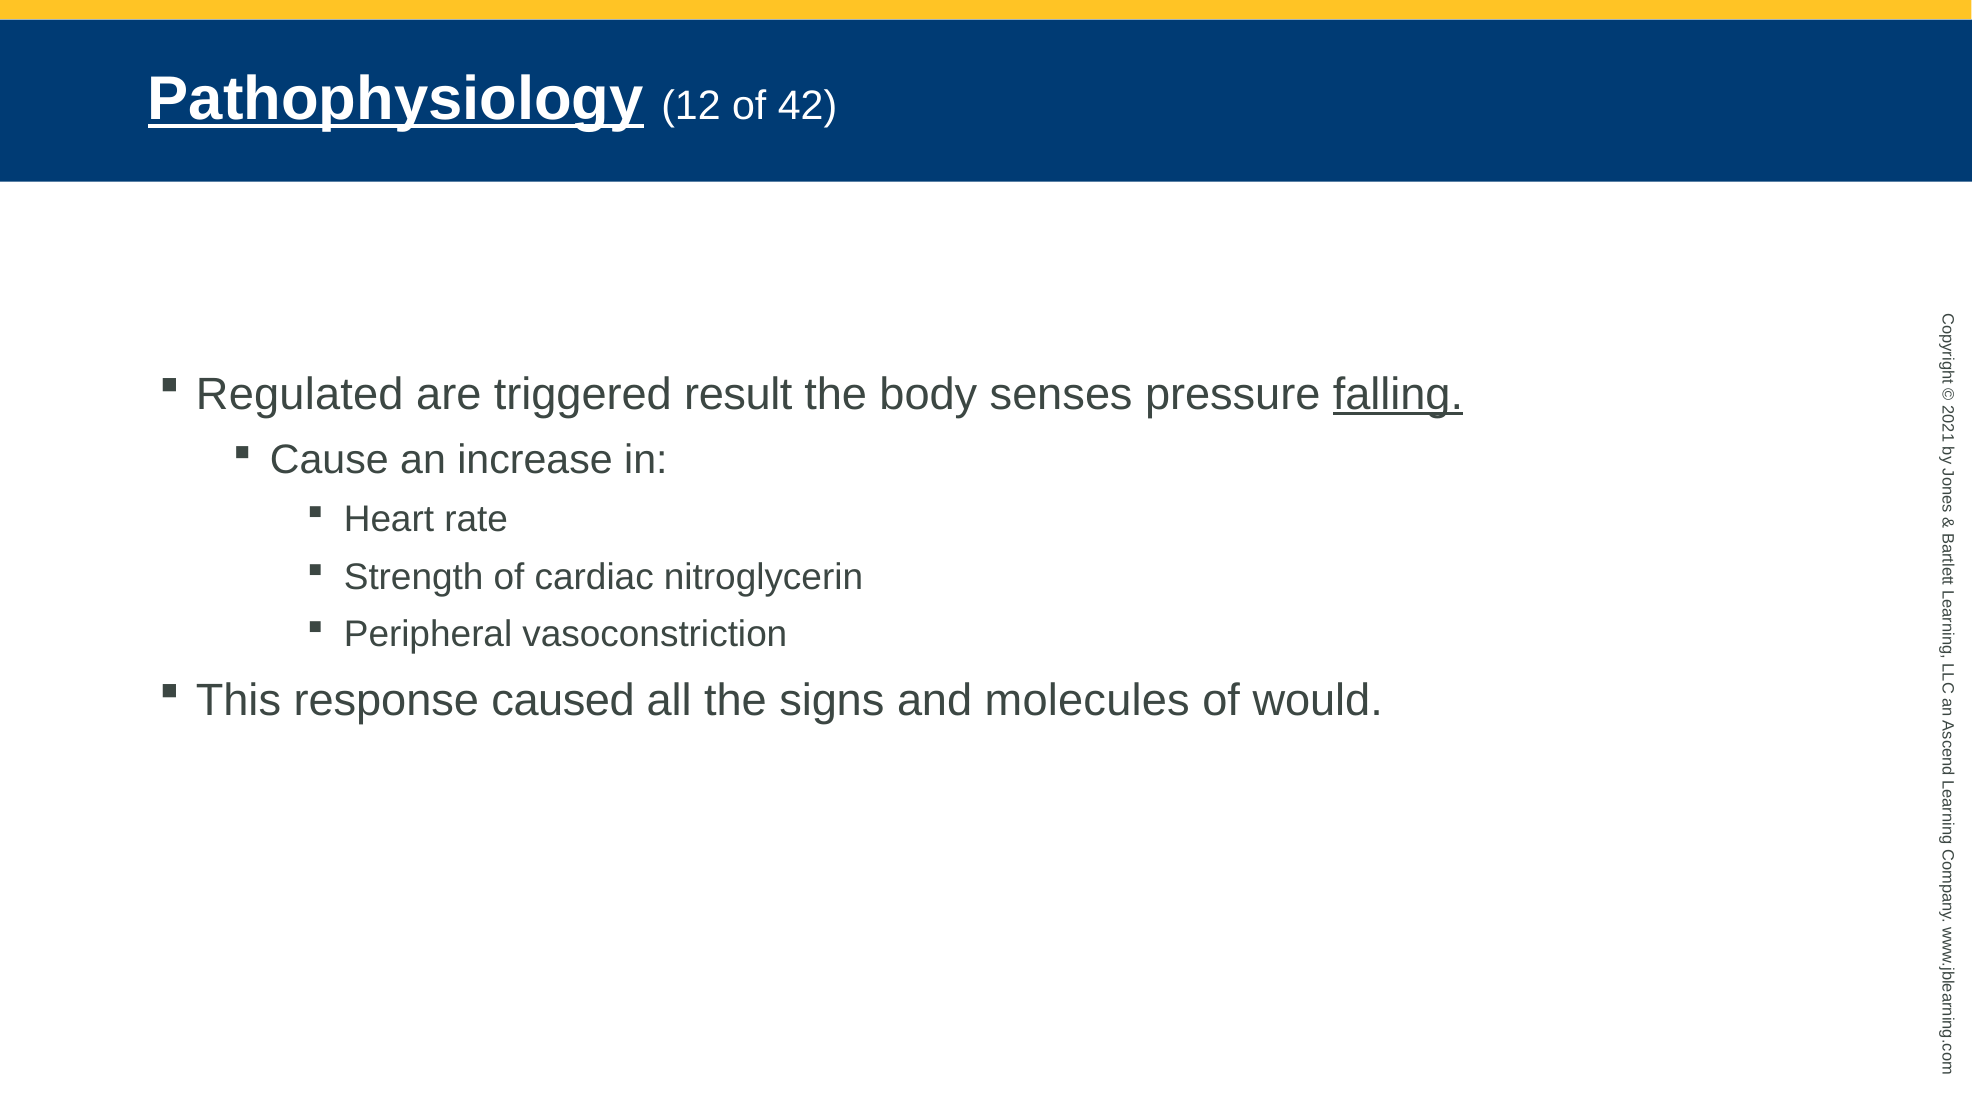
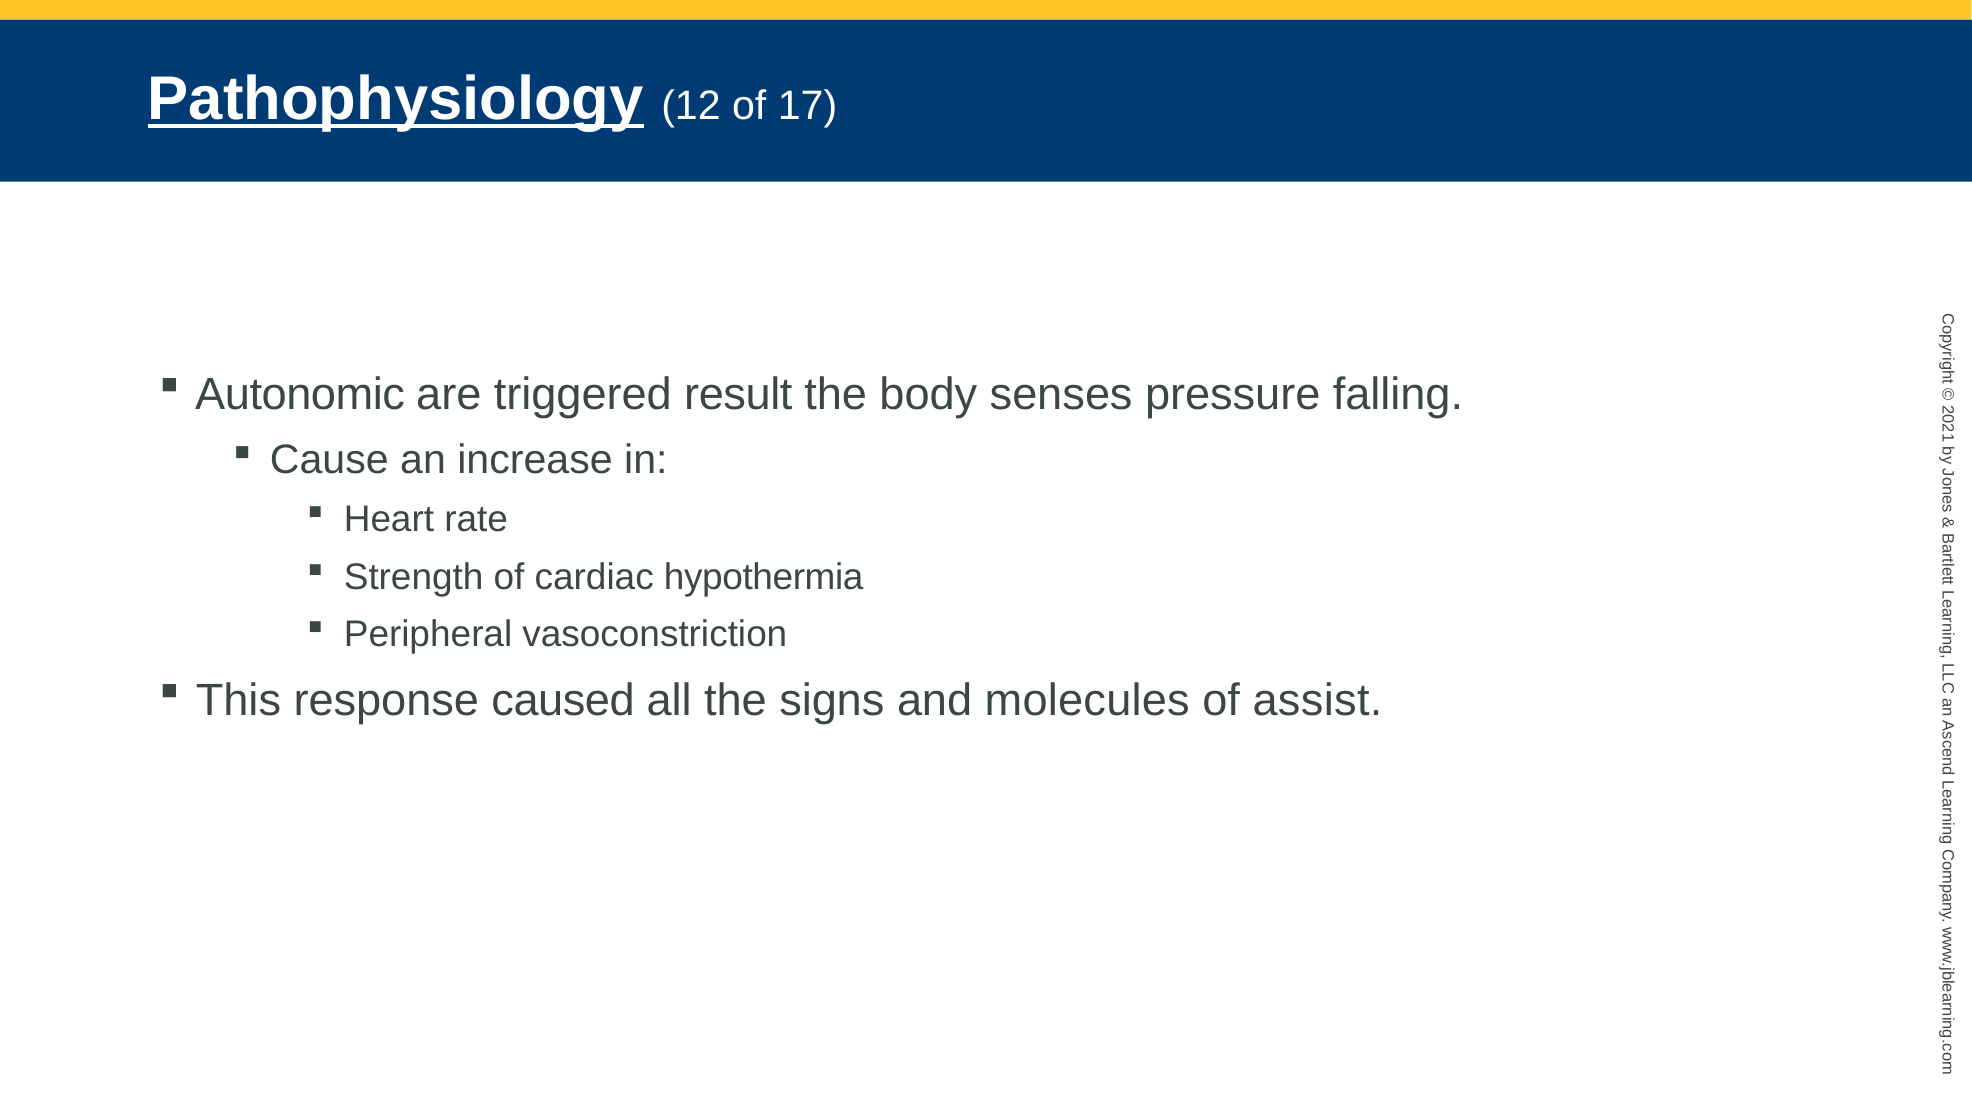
42: 42 -> 17 (808, 106)
Regulated: Regulated -> Autonomic (300, 394)
falling underline: present -> none (1398, 394)
nitroglycerin: nitroglycerin -> hypothermia (764, 577)
would: would -> assist (1317, 700)
